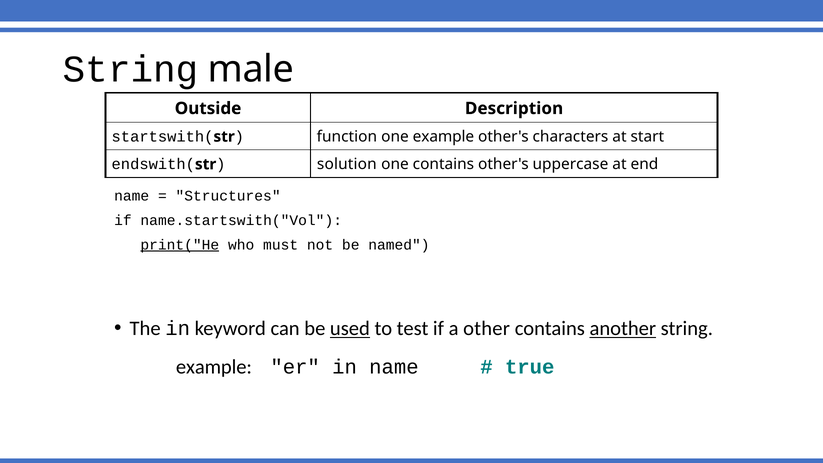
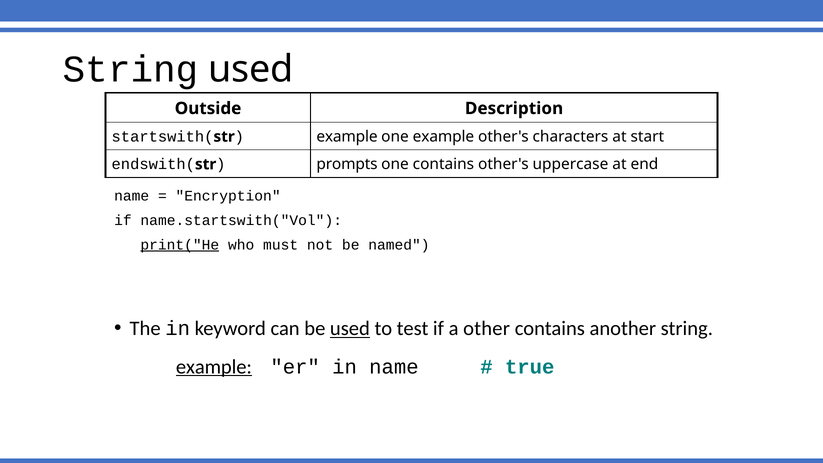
String male: male -> used (251, 69)
function: function -> example (347, 137)
solution: solution -> prompts (347, 164)
Structures: Structures -> Encryption (228, 196)
another underline: present -> none (623, 329)
example underline: none -> present (214, 367)
